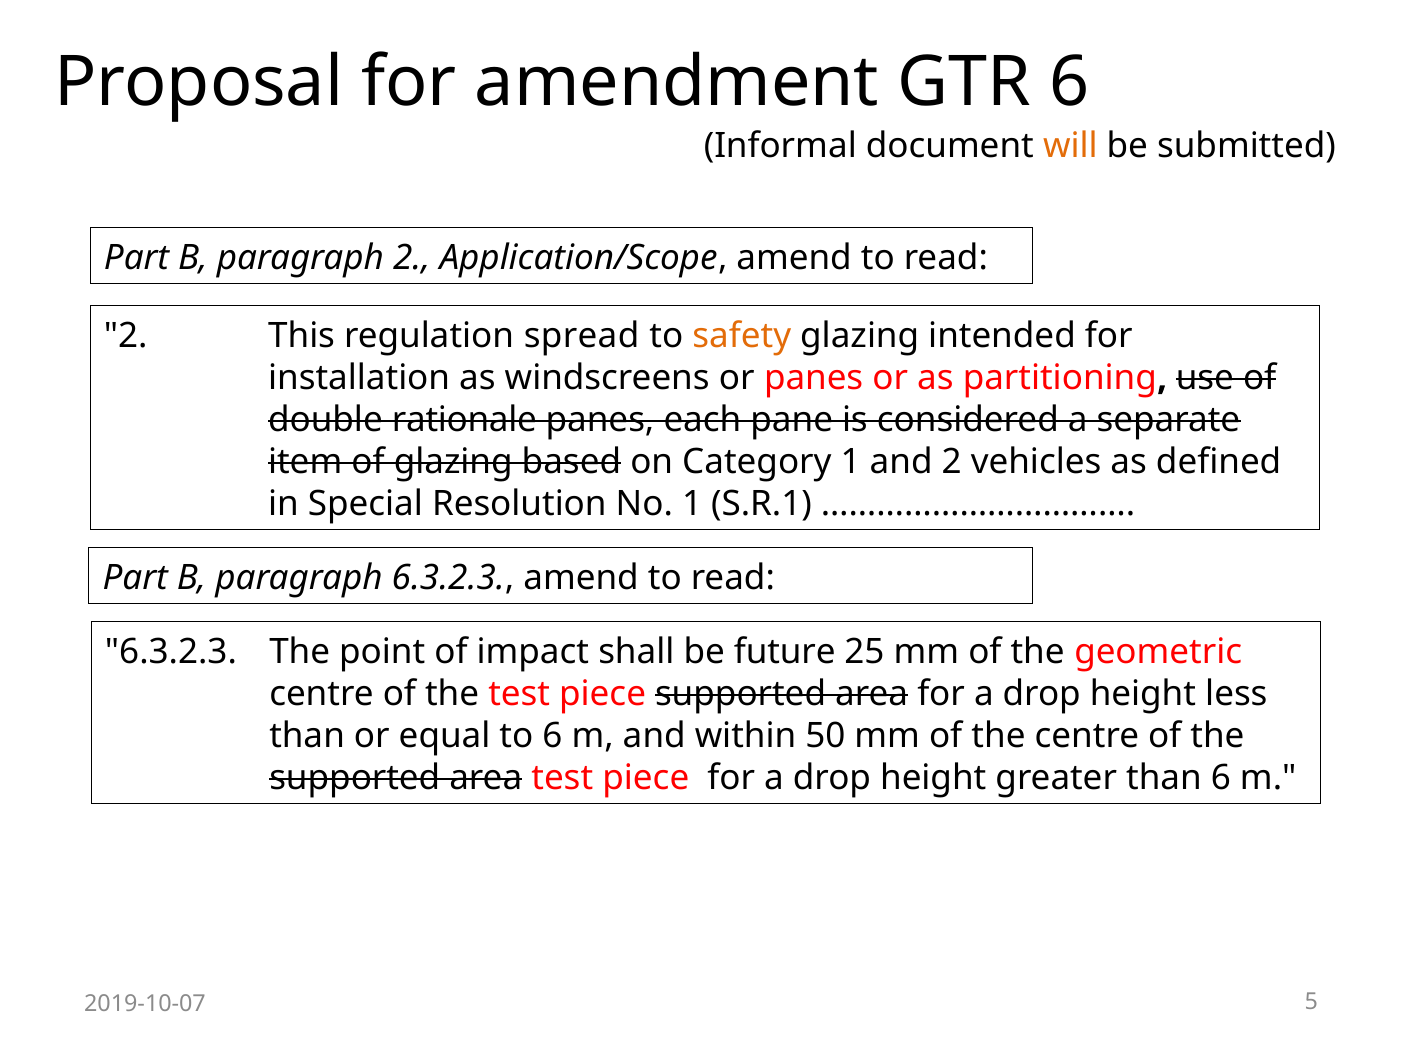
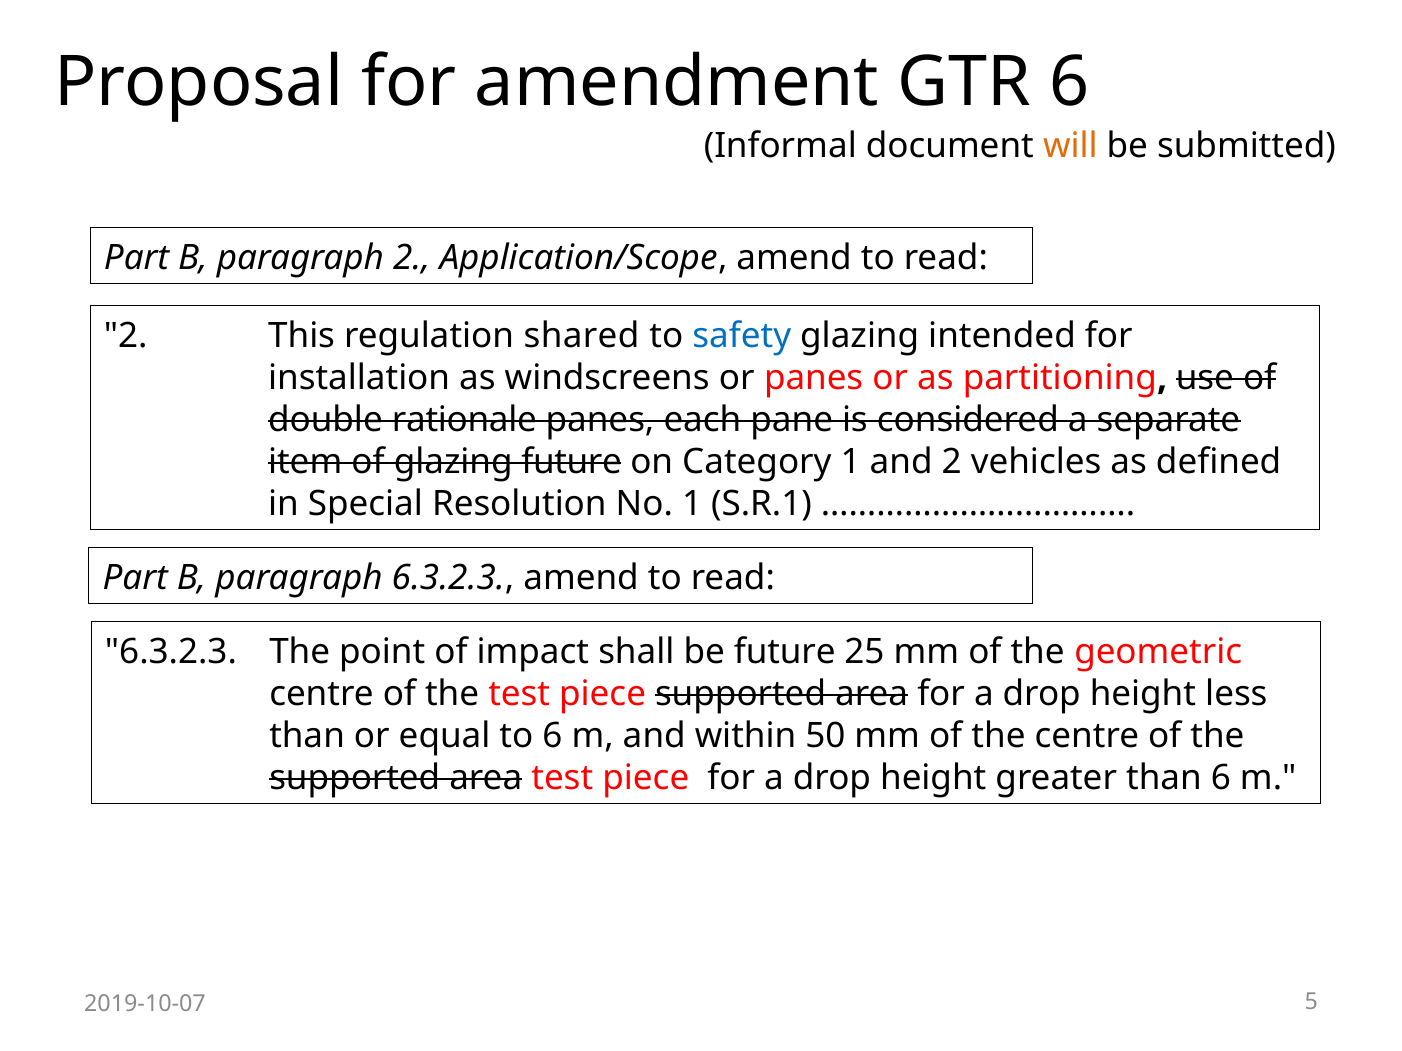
spread: spread -> shared (582, 336)
safety colour: orange -> blue (742, 336)
glazing based: based -> future (572, 462)
